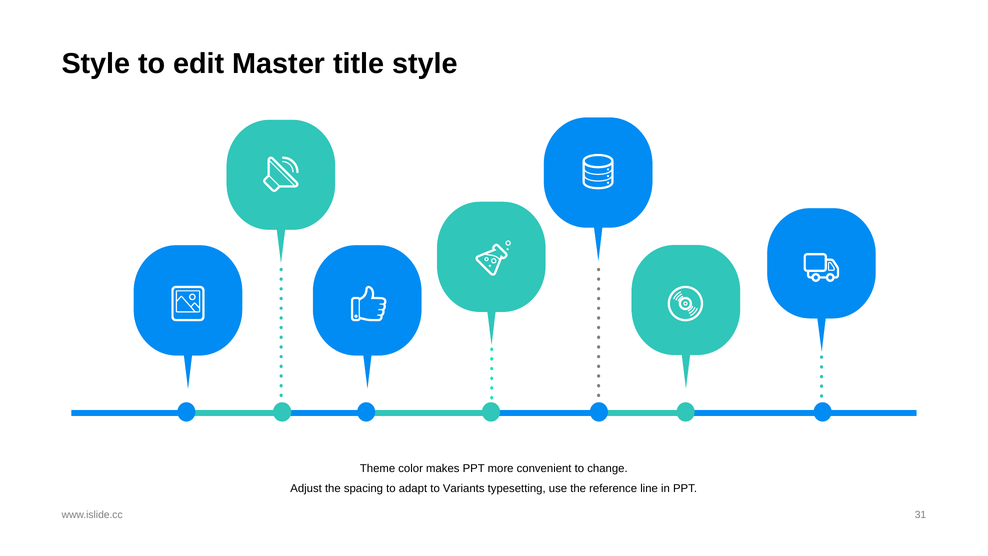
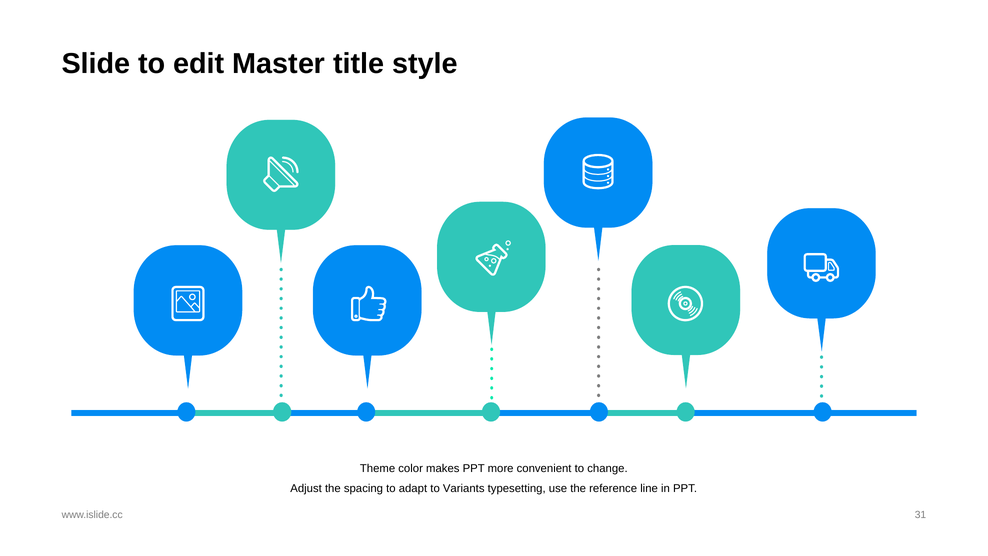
Style: Style -> Slide (96, 64)
